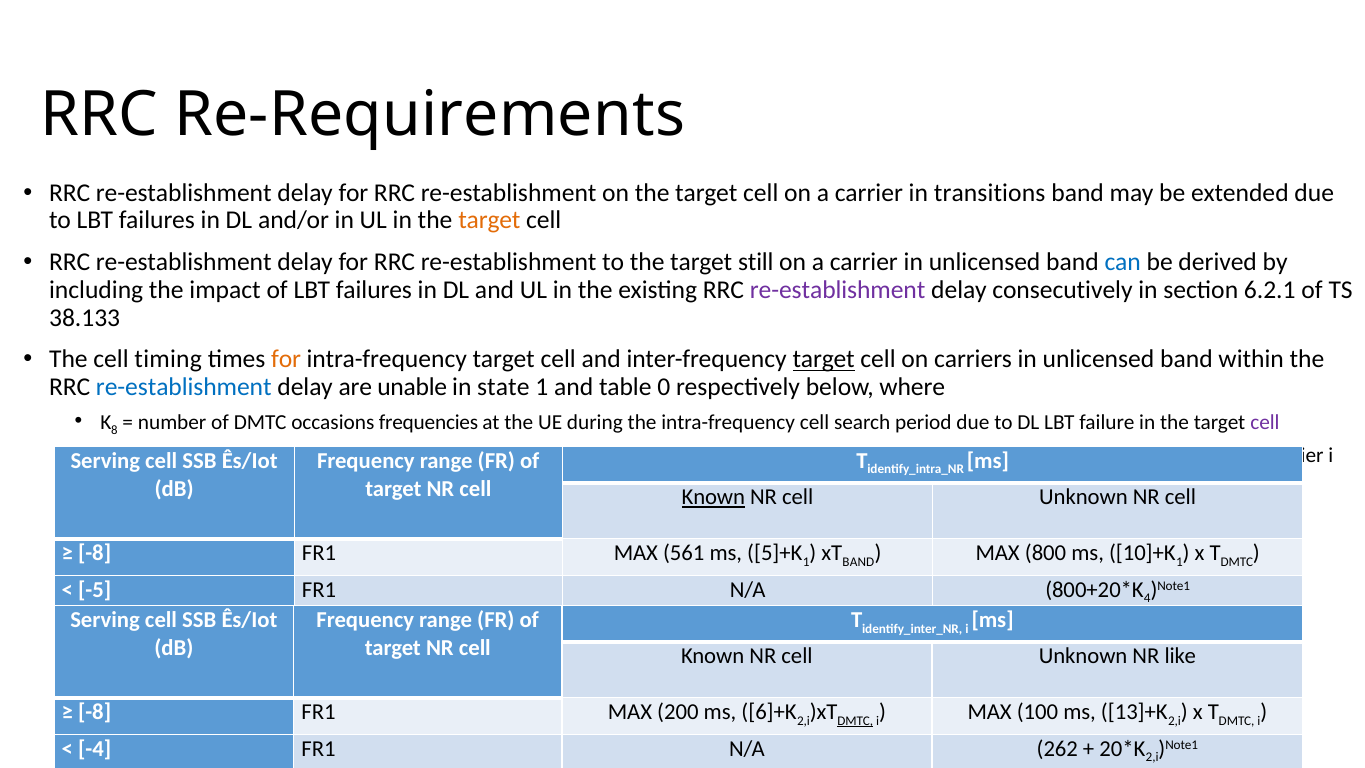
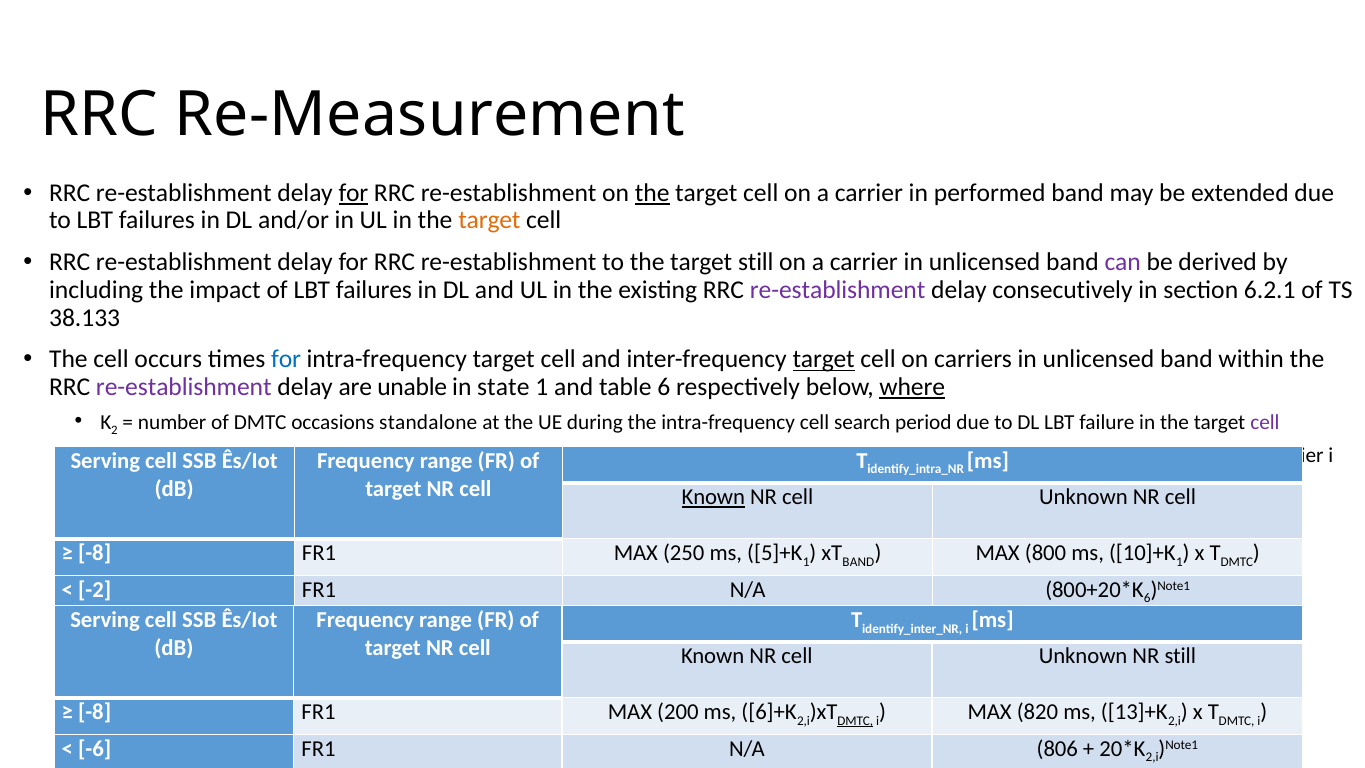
Re-Requirements: Re-Requirements -> Re-Measurement (430, 115)
for underline: none -> present (353, 193)
the underline: none -> present (652, 193)
transitions: transitions -> performed (990, 193)
can colour: blue -> purple (1123, 262)
timing: timing -> occurs (168, 359)
for colour: orange -> blue (286, 359)
re-establishment colour: blue -> purple (184, 387)
table 0: 0 -> 6 (664, 387)
where underline: none -> present (912, 387)
8: 8 -> 2 (114, 431)
frequencies: frequencies -> standalone (428, 422)
561: 561 -> 250 (684, 553)
-5: -5 -> -2 (95, 589)
4: 4 -> 6 (1147, 598)
NR like: like -> still (1180, 656)
100: 100 -> 820 (1037, 712)
-4: -4 -> -6 (95, 748)
262: 262 -> 806 (1057, 748)
